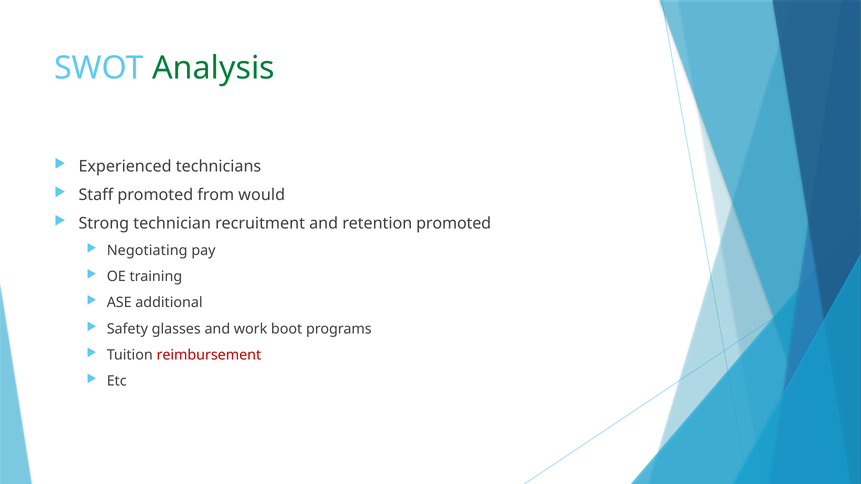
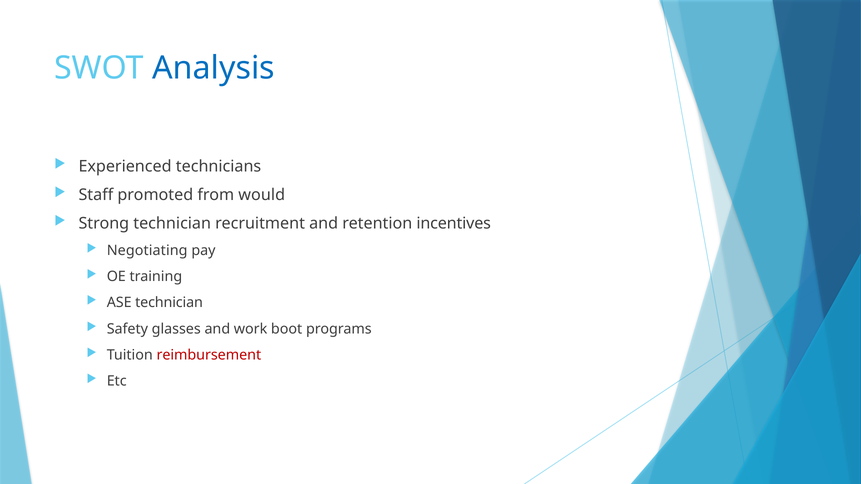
Analysis colour: green -> blue (214, 68)
retention promoted: promoted -> incentives (454, 223)
ASE additional: additional -> technician (169, 303)
